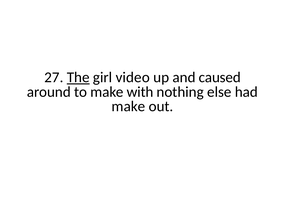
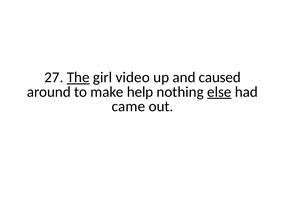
with: with -> help (140, 92)
else underline: none -> present (219, 92)
make: make -> came (128, 106)
